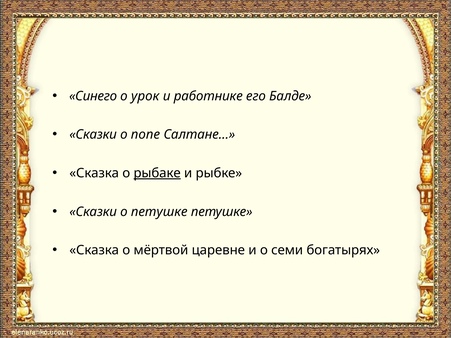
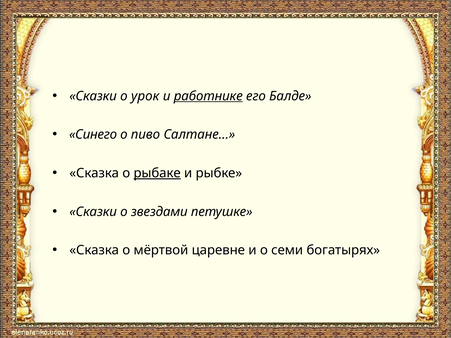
Синего: Синего -> Сказки (93, 96)
работнике underline: none -> present (208, 96)
Сказки: Сказки -> Синего (93, 135)
попе: попе -> пиво (145, 135)
о петушке: петушке -> звездами (159, 212)
